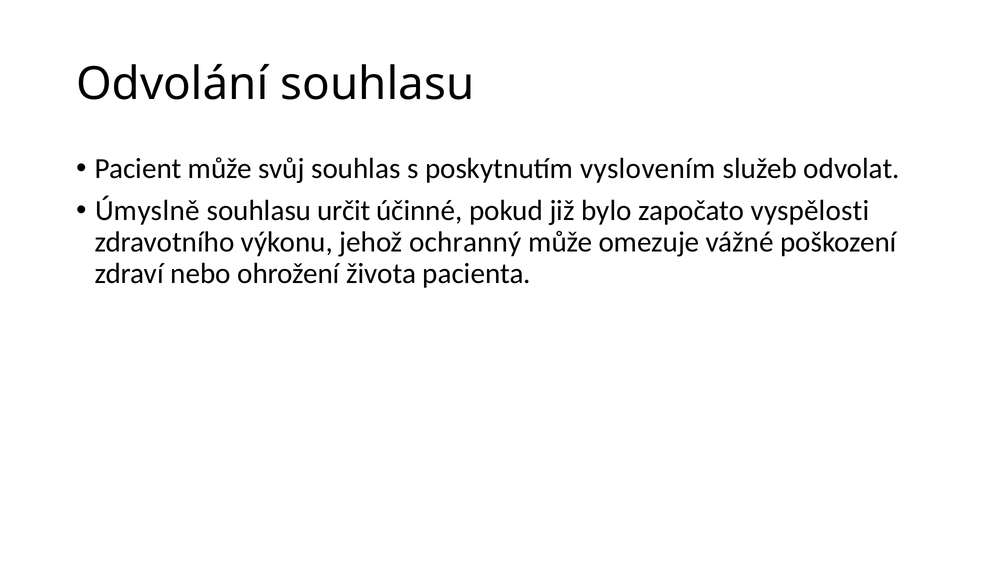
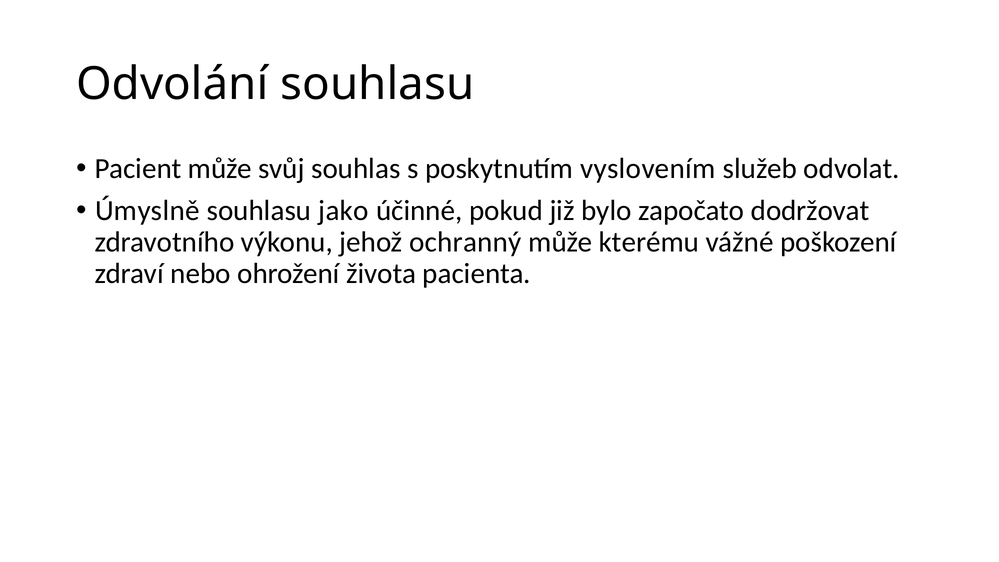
určit: určit -> jako (343, 211)
vyspělosti: vyspělosti -> dodržovat (810, 211)
omezuje: omezuje -> kterému (649, 242)
